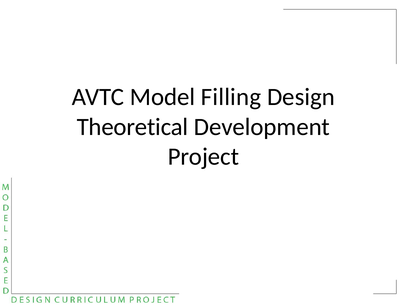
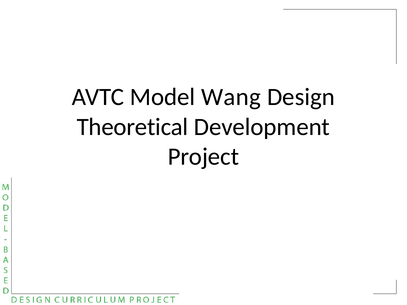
Filling: Filling -> Wang (231, 97)
